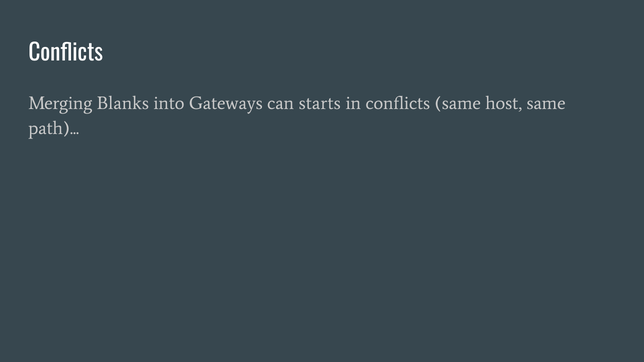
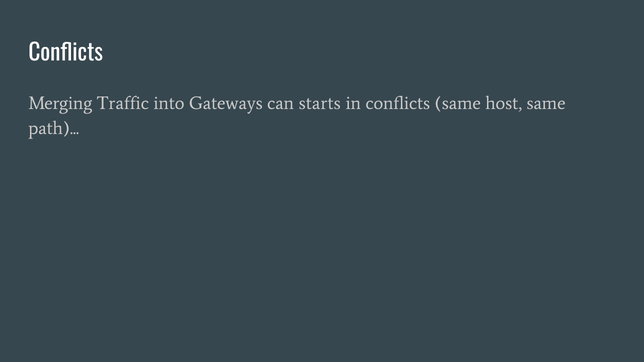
Blanks: Blanks -> Traffic (123, 103)
